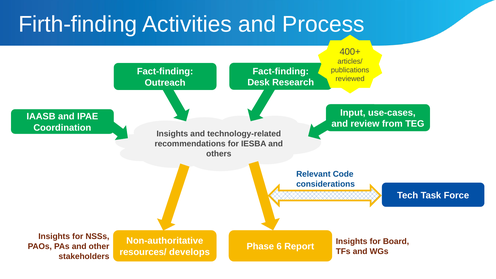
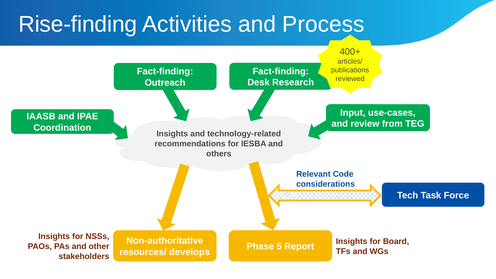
Firth-finding: Firth-finding -> Rise-finding (78, 24)
6: 6 -> 5 (279, 246)
